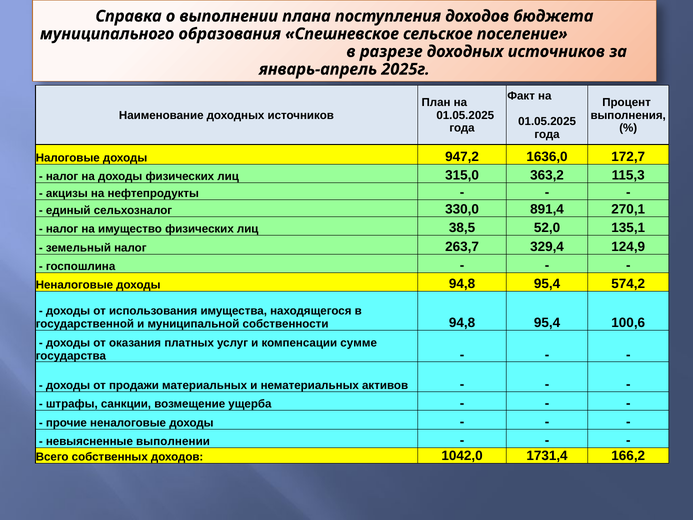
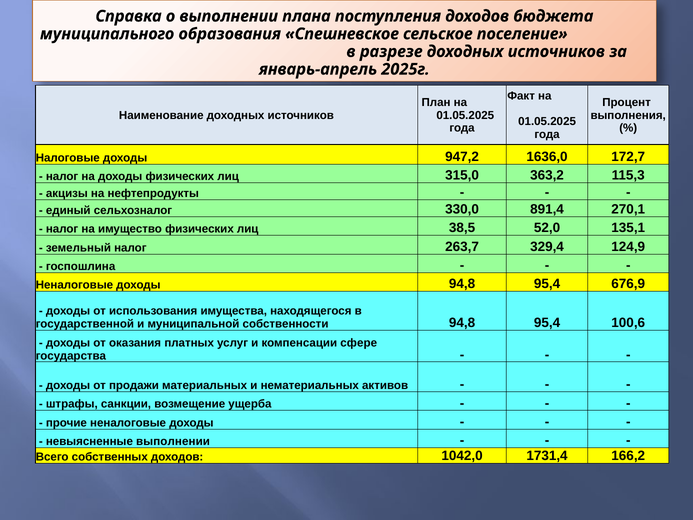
574,2: 574,2 -> 676,9 (628, 284)
сумме: сумме -> сфере (359, 343)
